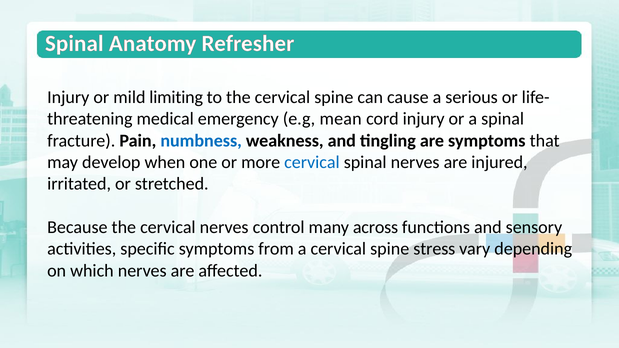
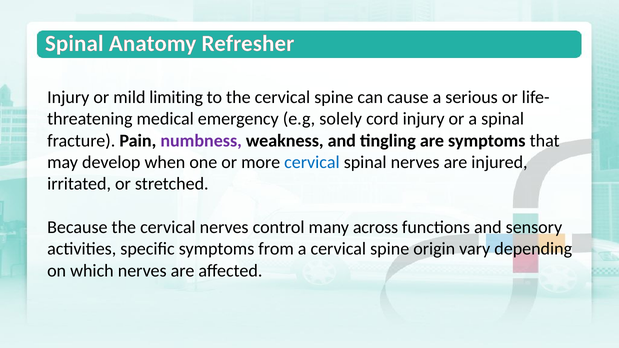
mean: mean -> solely (341, 119)
numbness colour: blue -> purple (201, 141)
stress: stress -> origin (434, 249)
